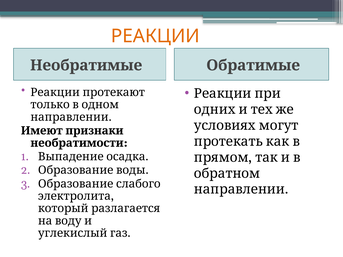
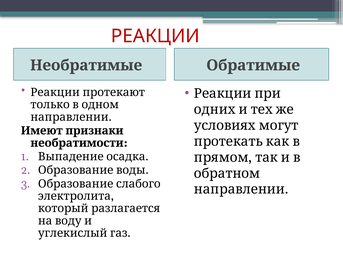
РЕАКЦИИ colour: orange -> red (155, 36)
